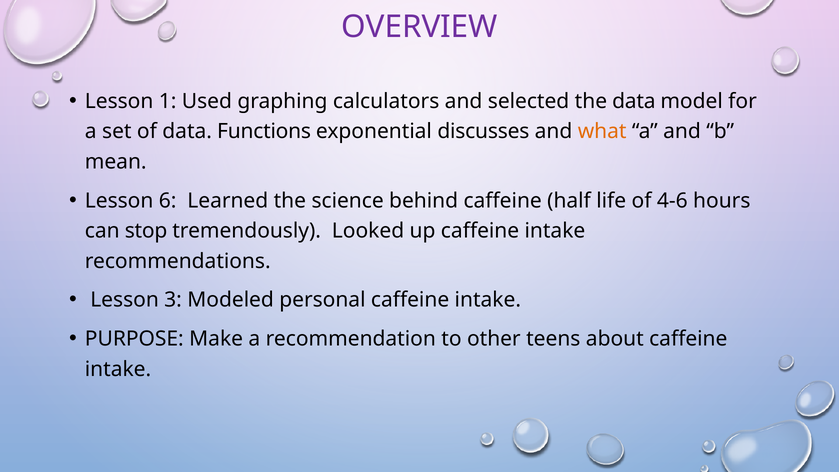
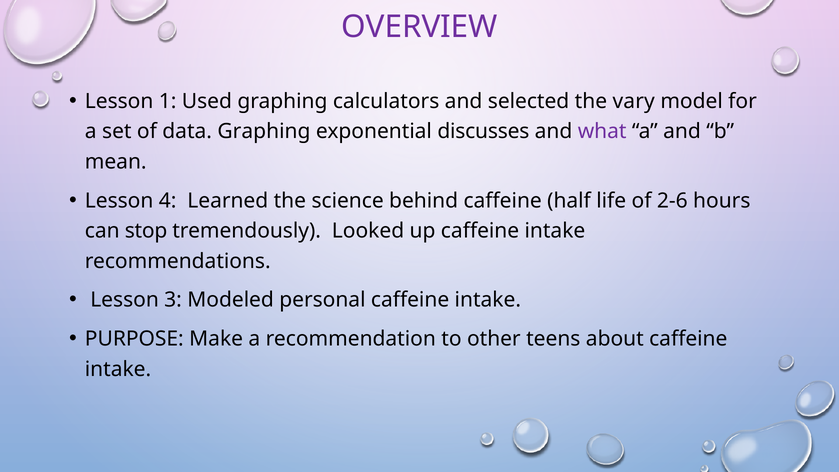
the data: data -> vary (634, 101)
data Functions: Functions -> Graphing (264, 132)
what colour: orange -> purple (602, 132)
6: 6 -> 4 (168, 201)
4-6: 4-6 -> 2-6 (672, 201)
